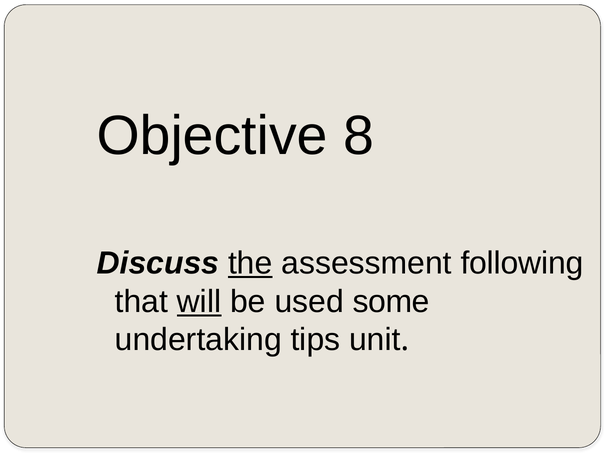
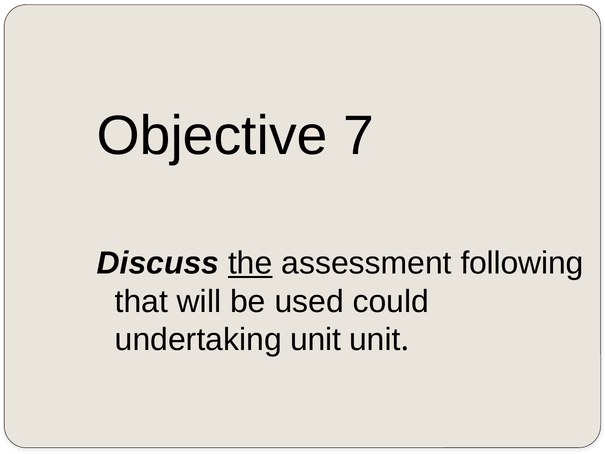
8: 8 -> 7 (358, 136)
will underline: present -> none (199, 301)
some: some -> could (391, 301)
undertaking tips: tips -> unit (316, 340)
